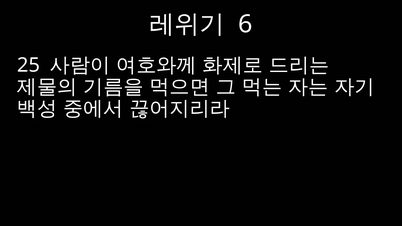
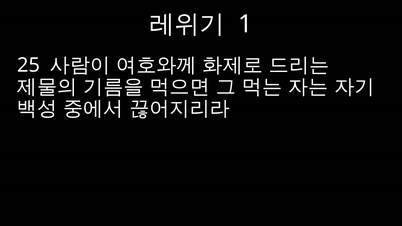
6: 6 -> 1 (245, 24)
